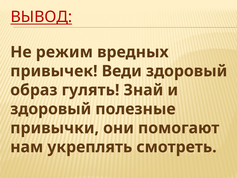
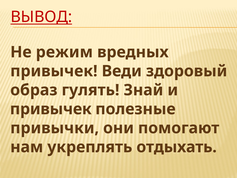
здоровый: здоровый -> привычек (51, 109)
смотреть: смотреть -> отдыхать (177, 147)
